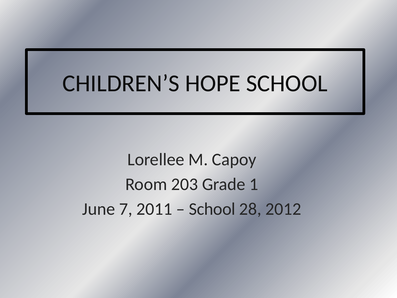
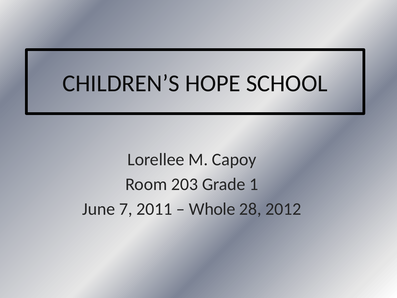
School: School -> Whole (212, 209)
